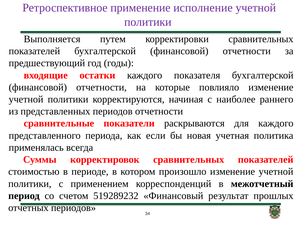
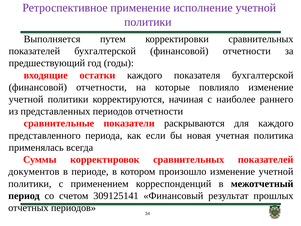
стоимостью: стоимостью -> документов (34, 171)
519289232: 519289232 -> 309125141 (116, 196)
